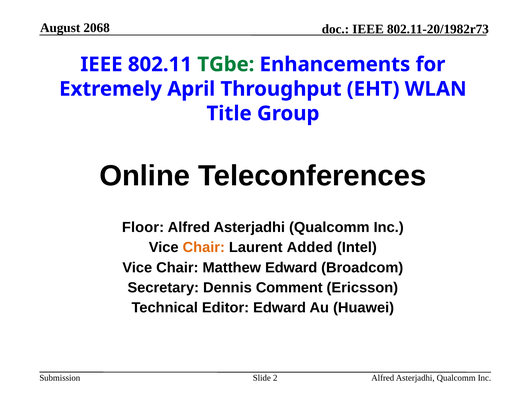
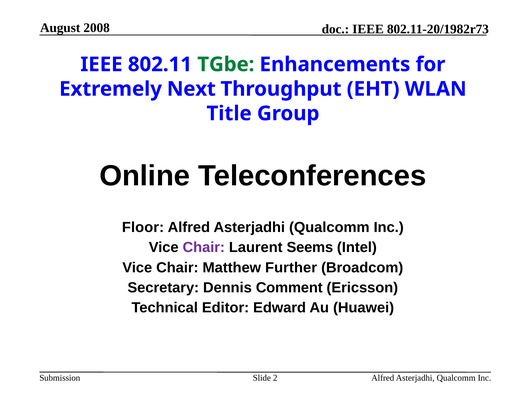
2068: 2068 -> 2008 (97, 28)
April: April -> Next (191, 89)
Chair colour: orange -> purple (204, 248)
Added: Added -> Seems (310, 248)
Matthew Edward: Edward -> Further (291, 268)
